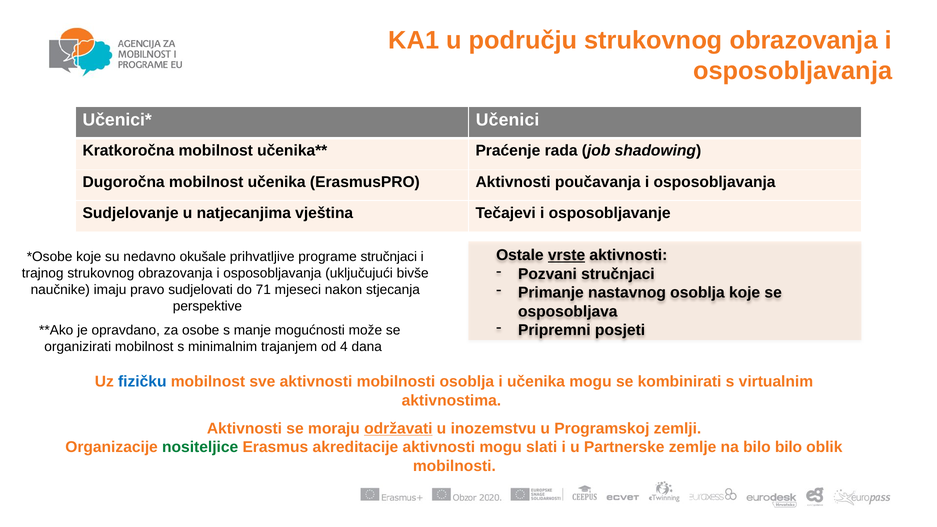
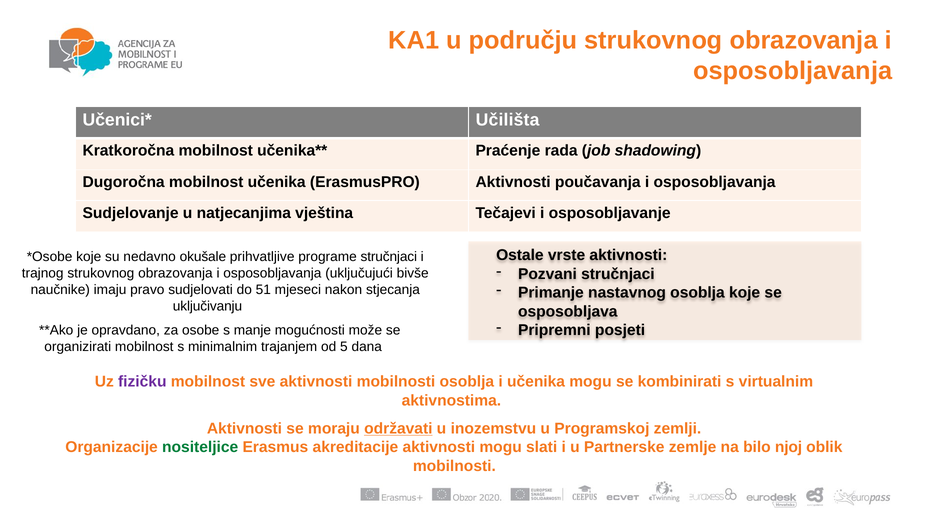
Učenici: Učenici -> Učilišta (508, 120)
vrste underline: present -> none (567, 255)
71: 71 -> 51 (263, 290)
perspektive: perspektive -> uključivanju (207, 306)
4: 4 -> 5 (344, 347)
fizičku colour: blue -> purple (142, 382)
bilo bilo: bilo -> njoj (789, 447)
